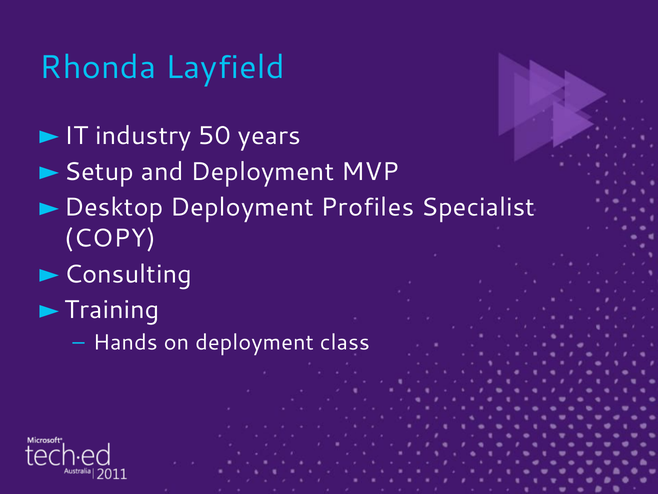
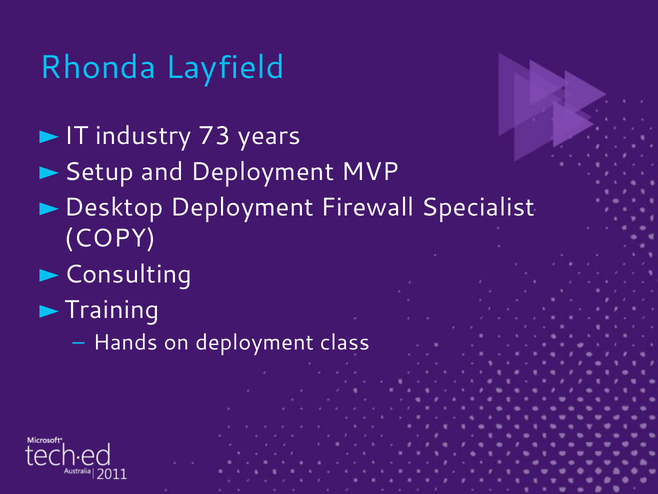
50: 50 -> 73 (215, 136)
Profiles: Profiles -> Firewall (368, 207)
